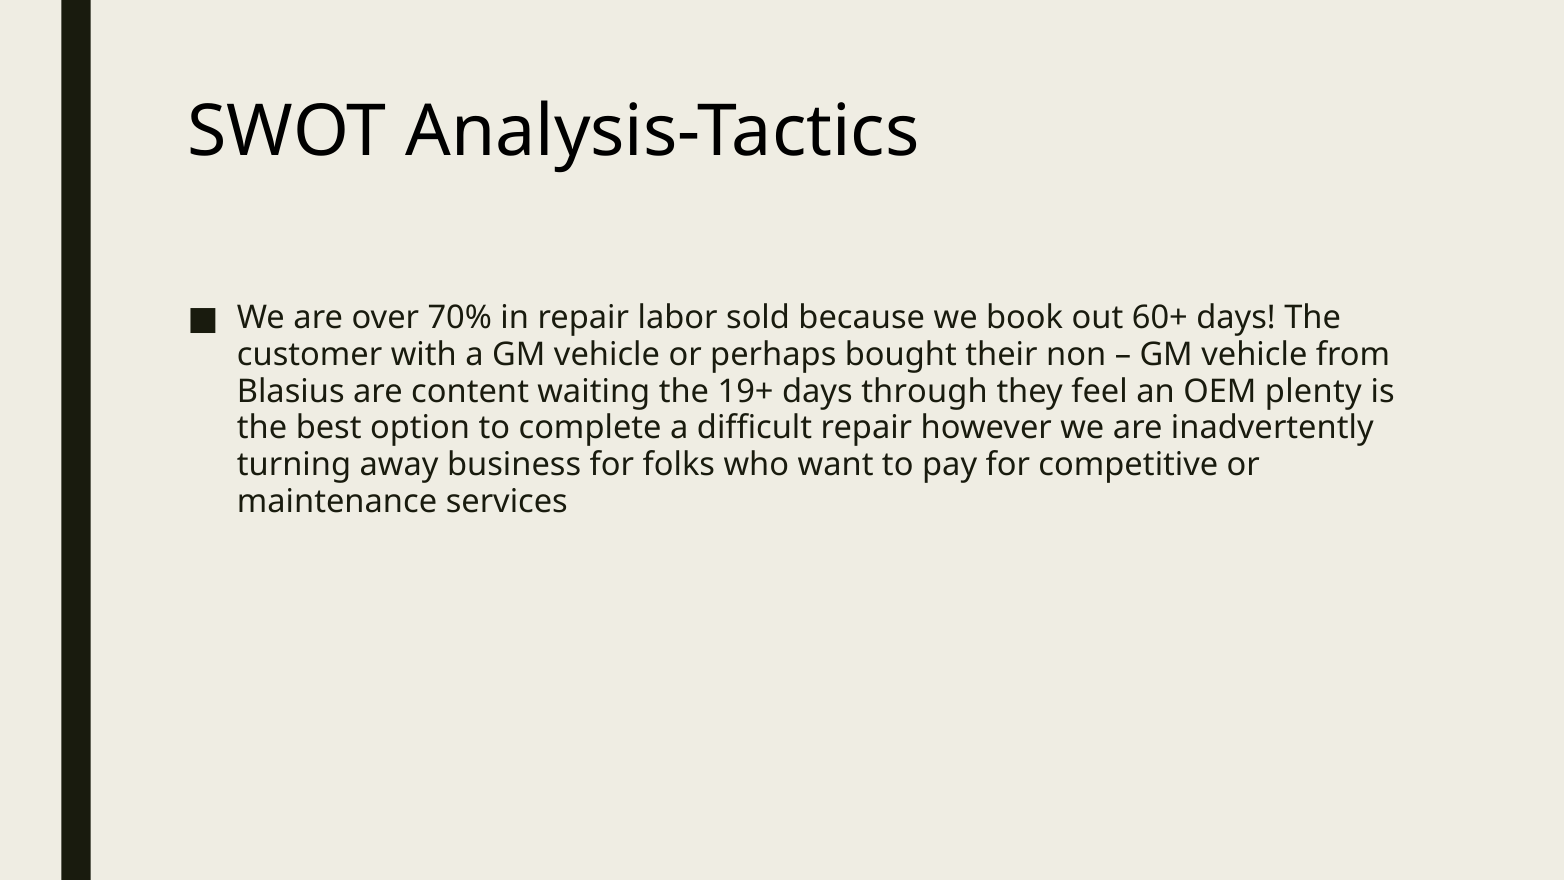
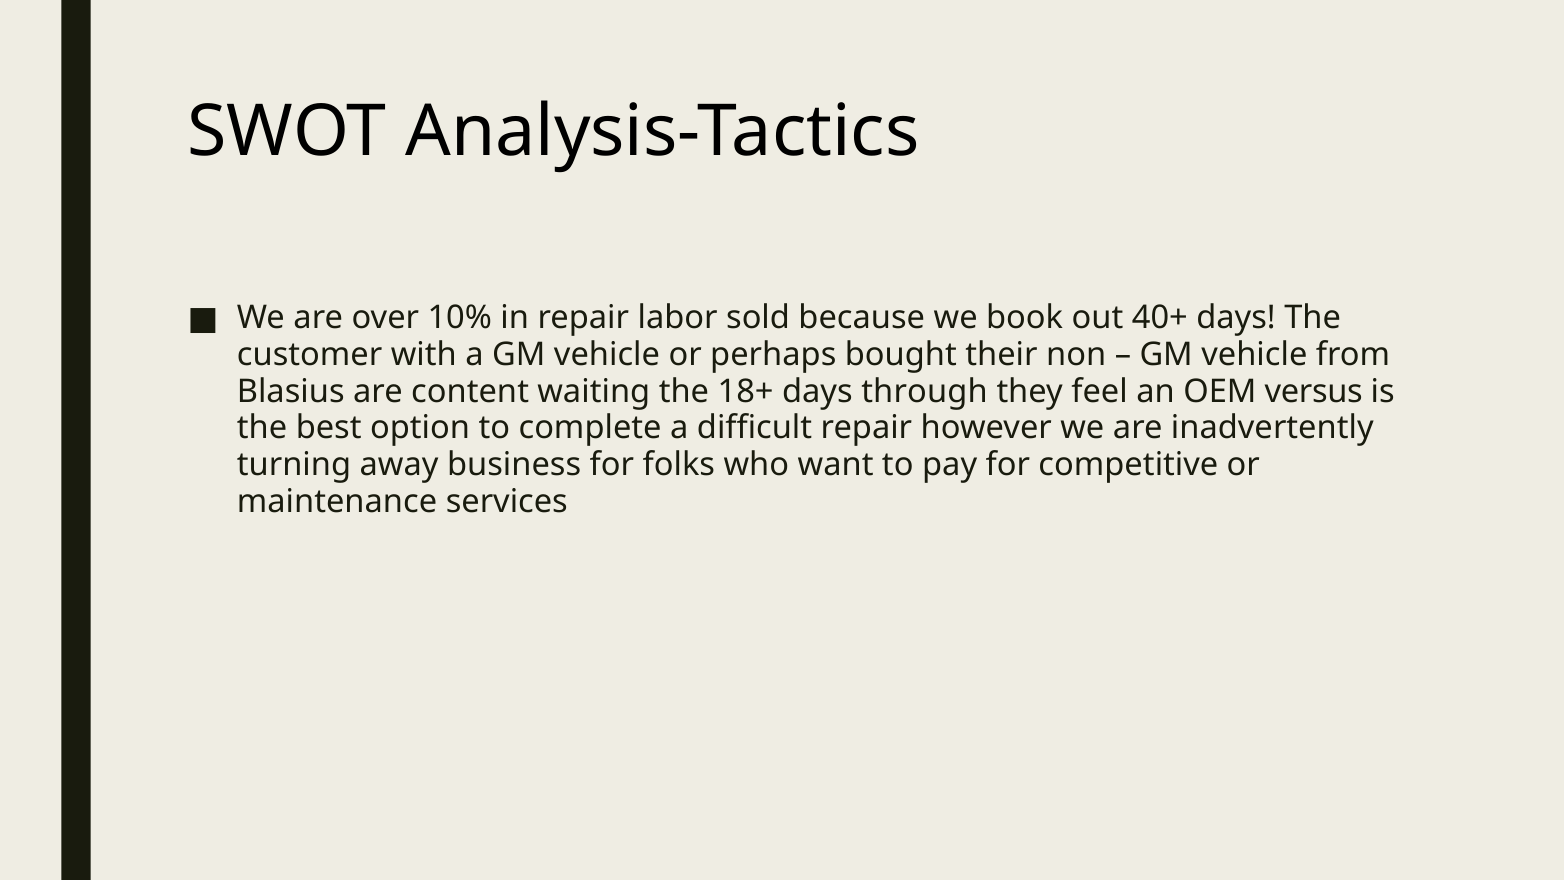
70%: 70% -> 10% (460, 318)
60+: 60+ -> 40+ (1160, 318)
19+: 19+ -> 18+ (746, 391)
plenty: plenty -> versus (1314, 391)
